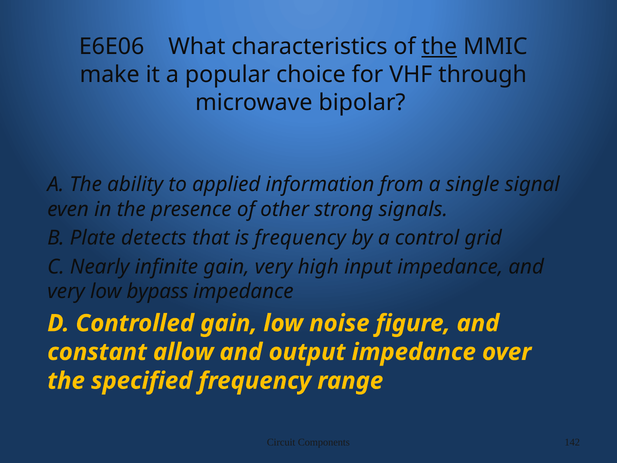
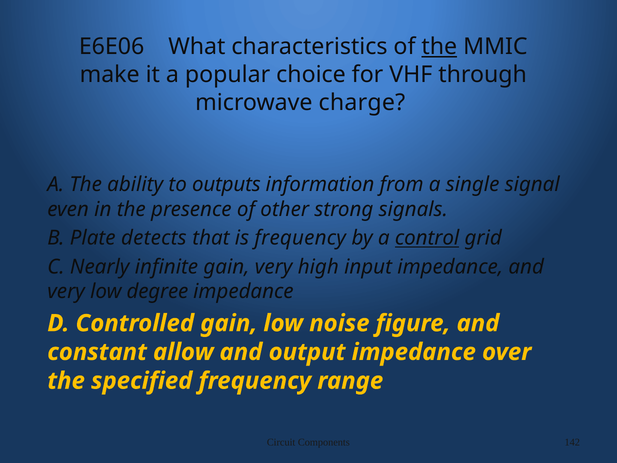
bipolar: bipolar -> charge (362, 102)
applied: applied -> outputs (226, 184)
control underline: none -> present (427, 238)
bypass: bypass -> degree (157, 291)
